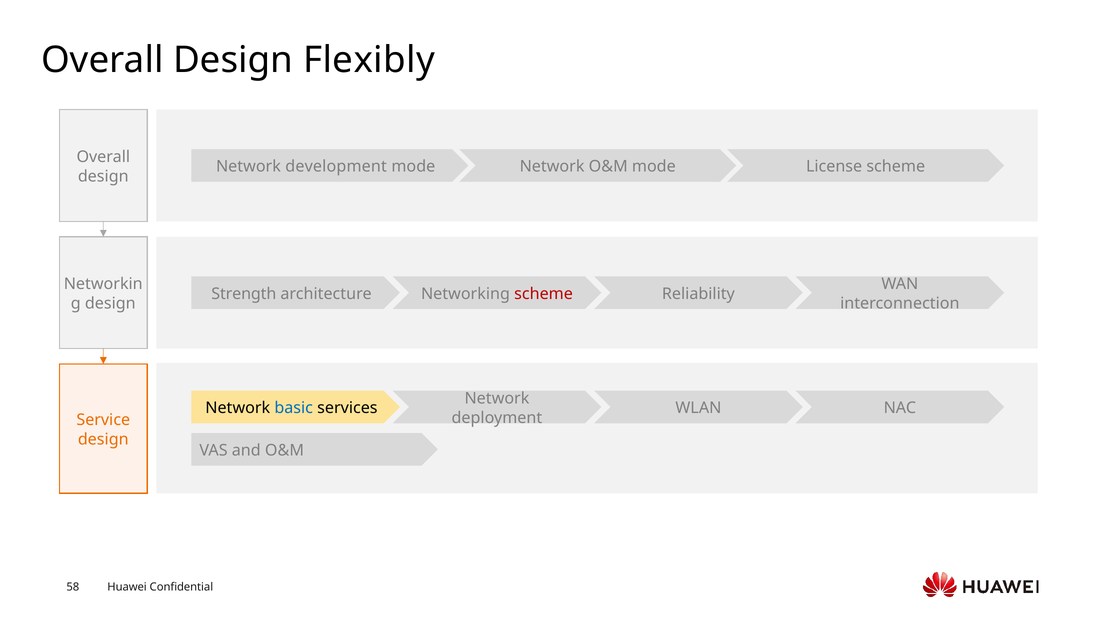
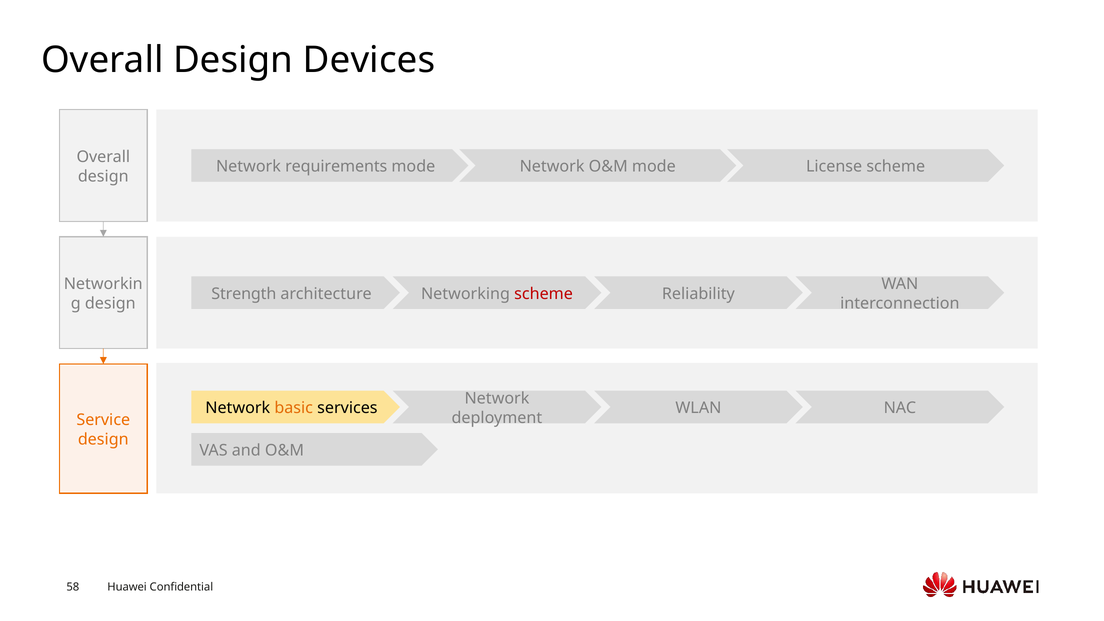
Flexibly: Flexibly -> Devices (369, 60)
development: development -> requirements (336, 167)
basic colour: blue -> orange (294, 408)
